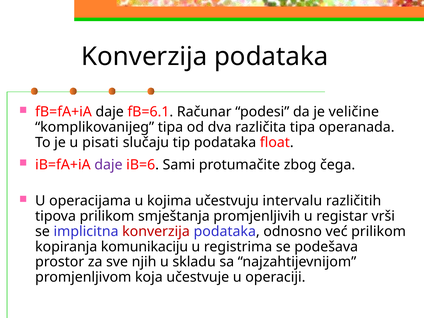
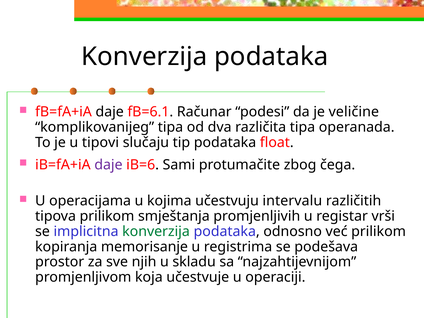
pisati: pisati -> tipovi (100, 142)
konverzija colour: red -> green (156, 231)
komunikaciju: komunikaciju -> memorisanje (144, 247)
